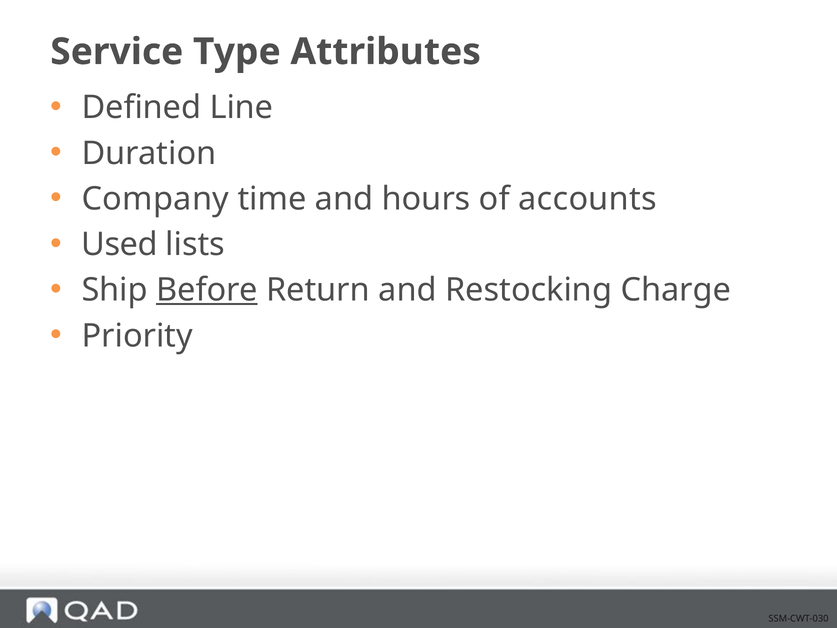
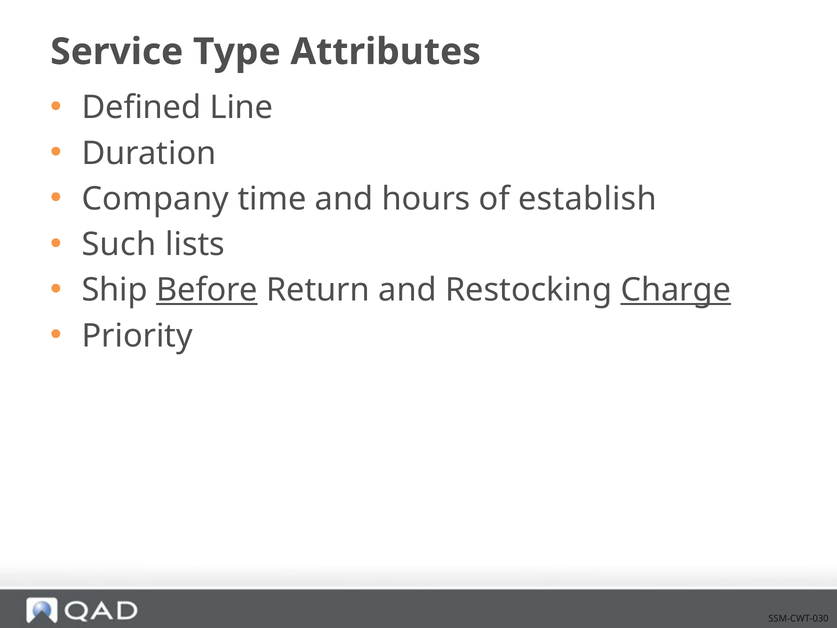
accounts: accounts -> establish (588, 199)
Used: Used -> Such (119, 244)
Charge underline: none -> present (676, 290)
